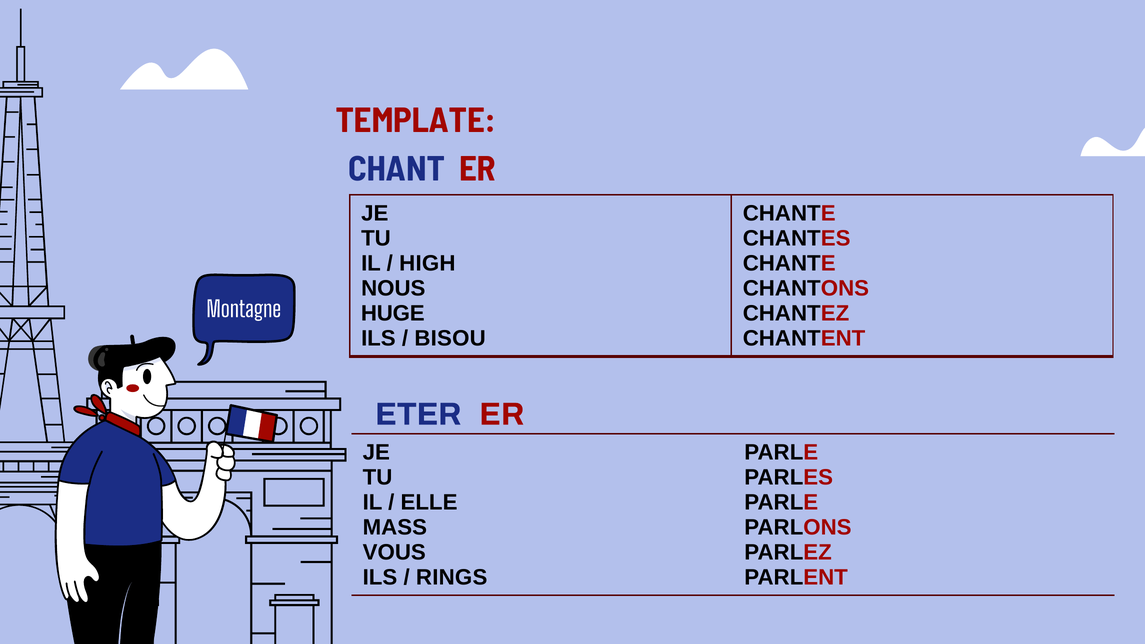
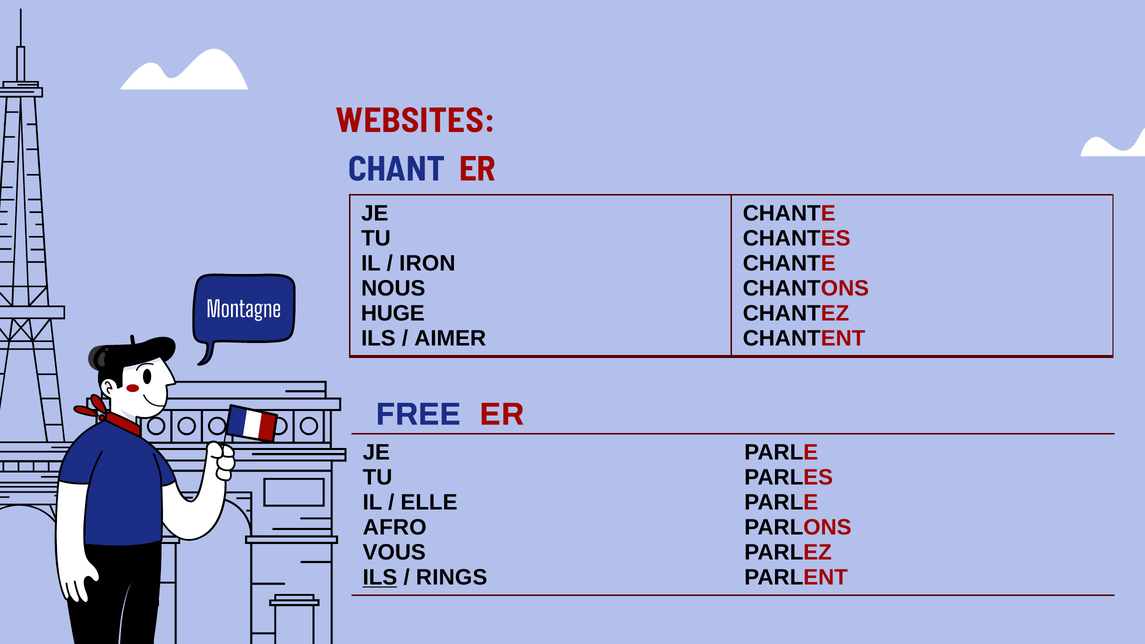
TEMPLATE: TEMPLATE -> WEBSITES (416, 121)
HIGH: HIGH -> IRON (427, 264)
BISOU: BISOU -> AIMER (450, 339)
ETER: ETER -> FREE (418, 414)
MASS: MASS -> AFRO (395, 527)
ILS underline: none -> present (380, 578)
